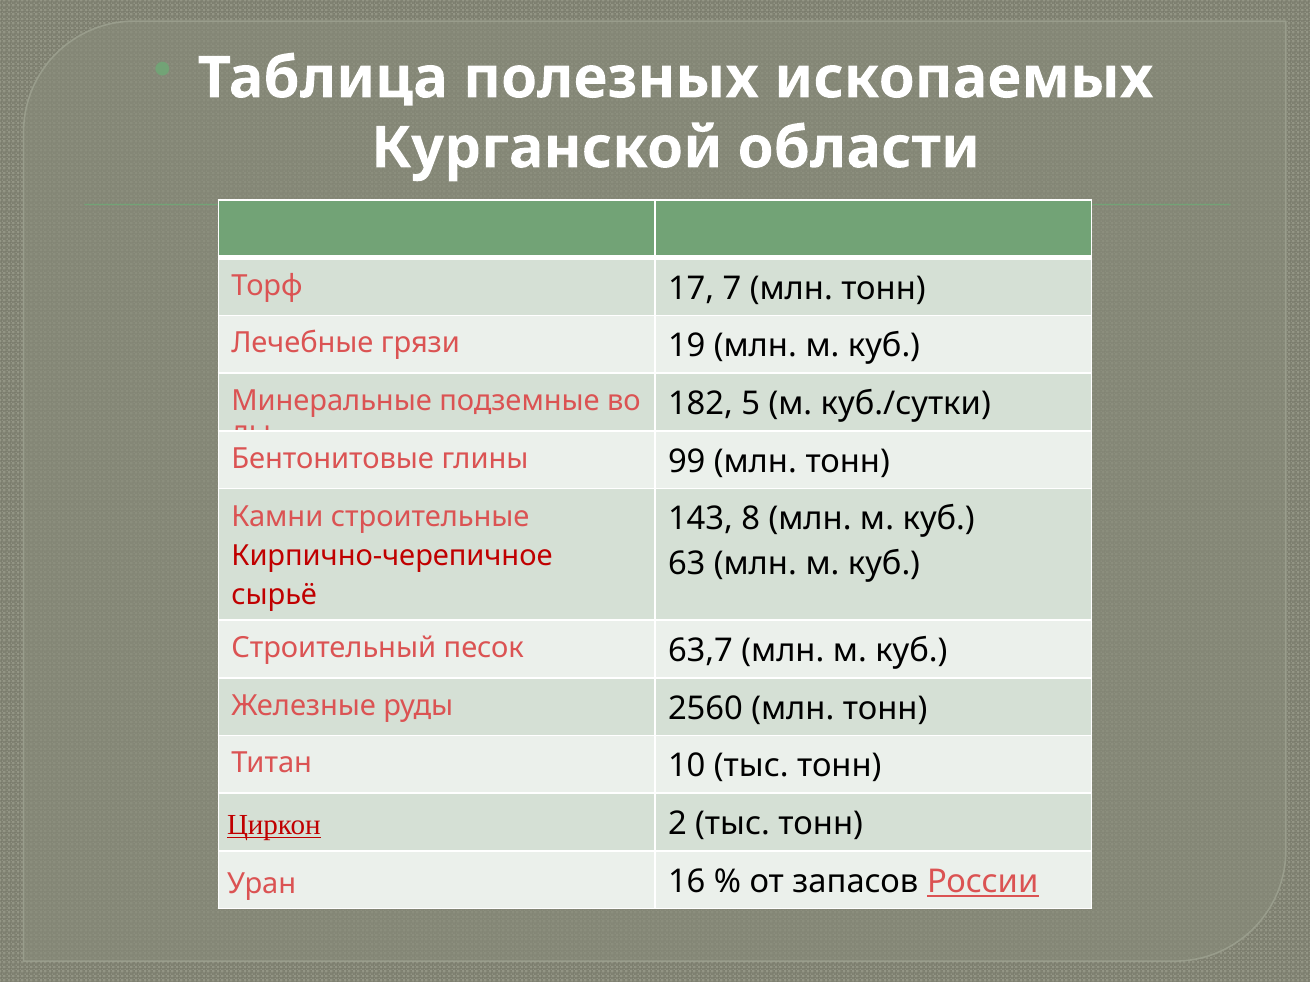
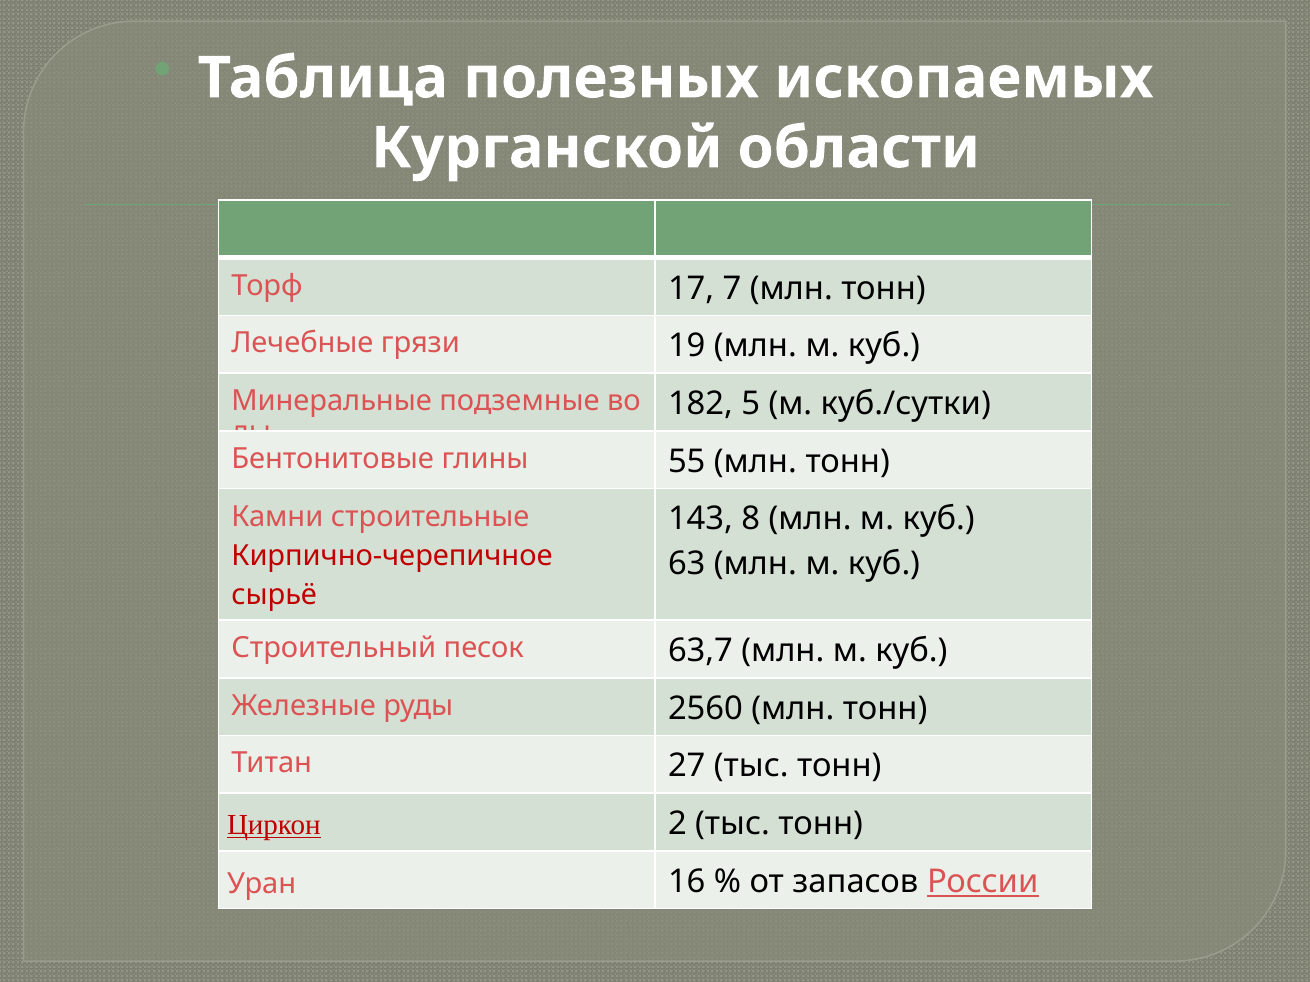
99: 99 -> 55 (687, 462)
10: 10 -> 27 (687, 766)
